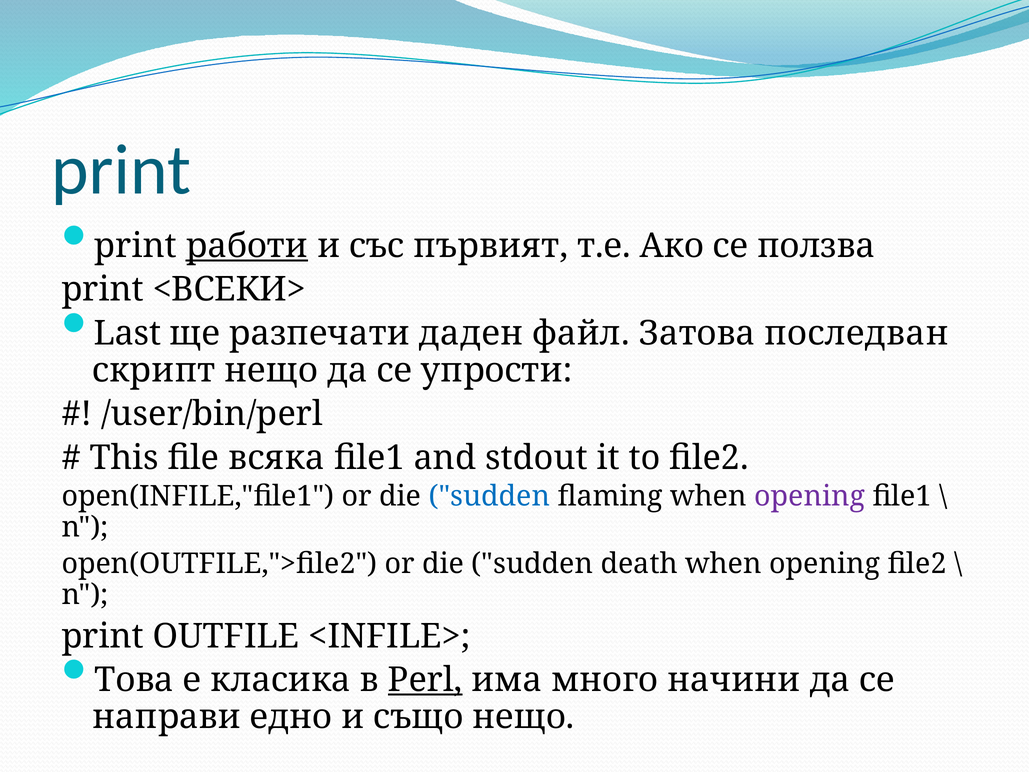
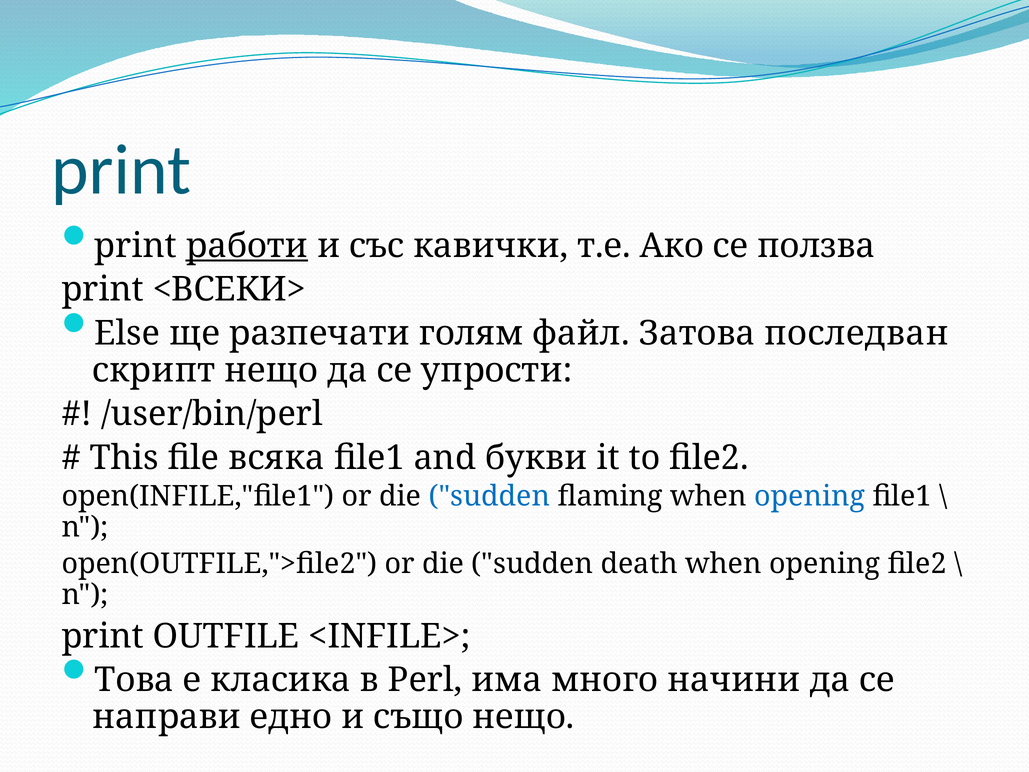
първият: първият -> кавички (491, 246)
Last: Last -> Else (127, 333)
даден: даден -> голям (471, 333)
stdout: stdout -> букви (536, 458)
opening colour: purple -> blue (810, 496)
Perl underline: present -> none (425, 680)
